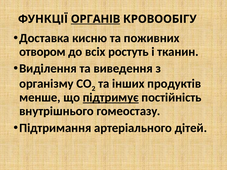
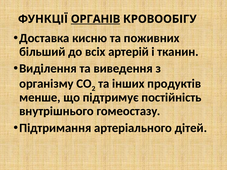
отвором: отвором -> більший (42, 52)
ростуть: ростуть -> артерій (128, 52)
підтримує underline: present -> none (111, 98)
